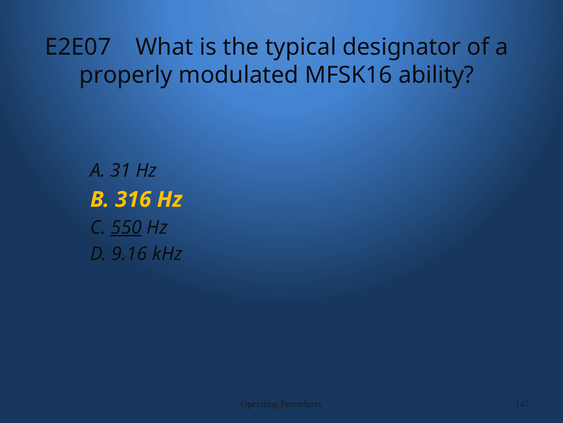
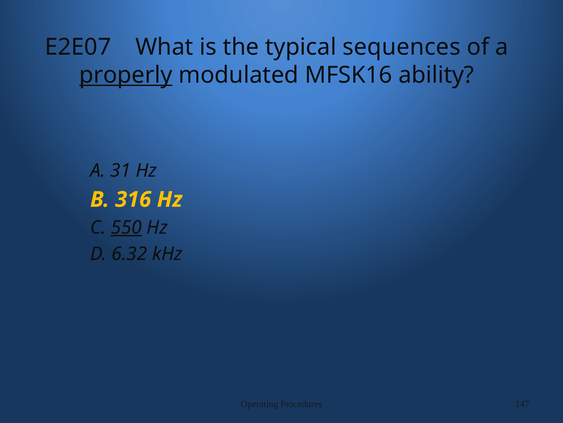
designator: designator -> sequences (402, 47)
properly underline: none -> present (126, 75)
9.16: 9.16 -> 6.32 (129, 253)
